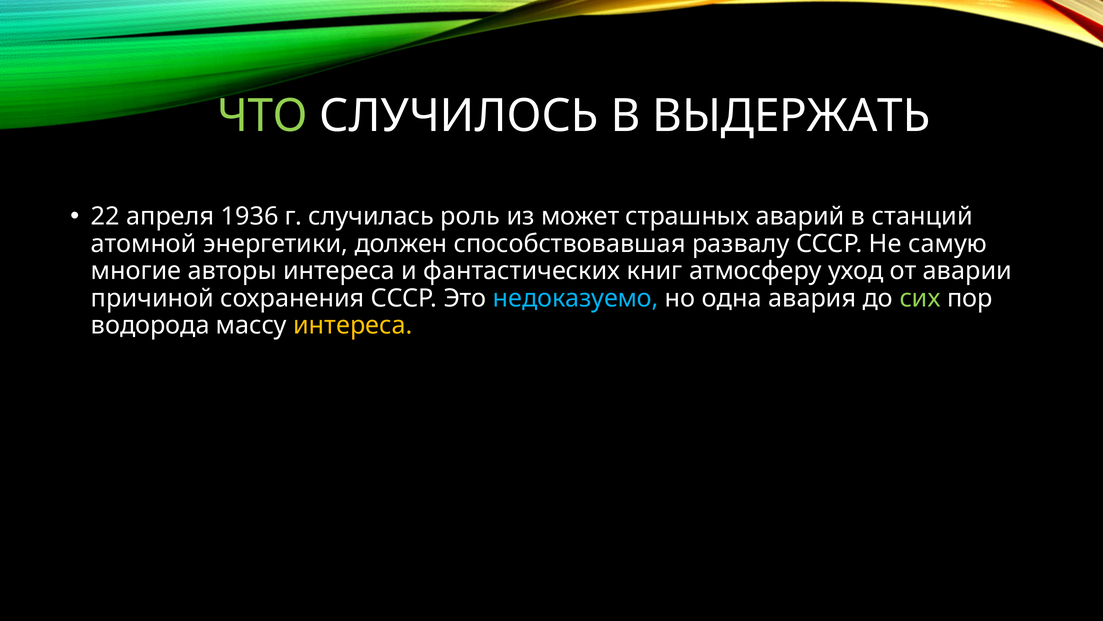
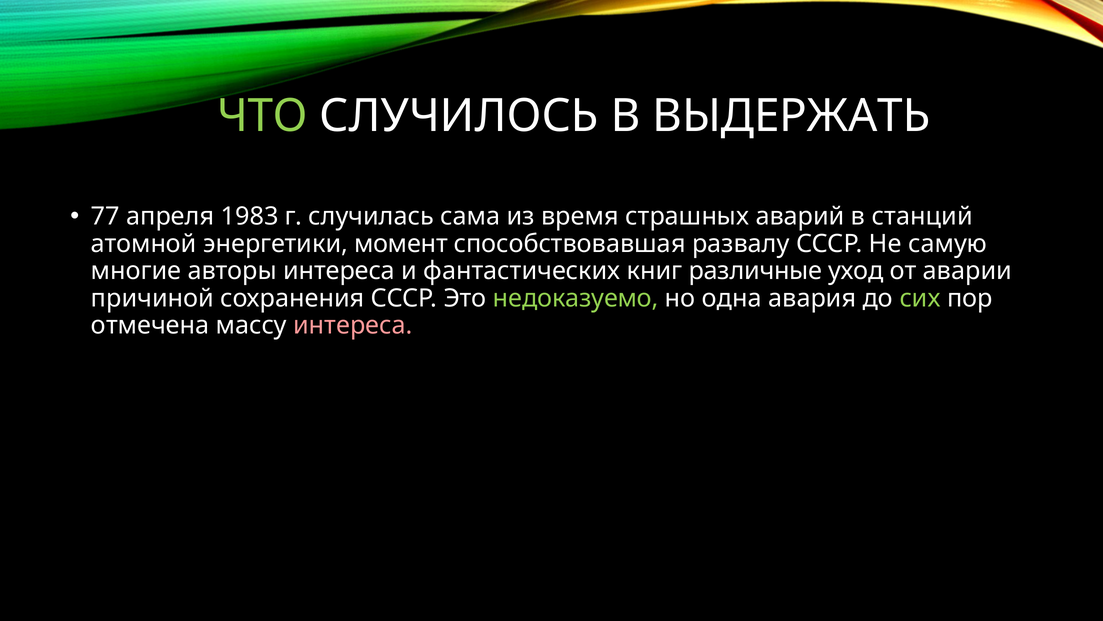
22: 22 -> 77 (105, 216)
1936: 1936 -> 1983 (250, 216)
роль: роль -> сама (470, 216)
может: может -> время (580, 216)
должен: должен -> момент (401, 243)
атмосферу: атмосферу -> различные (755, 271)
недоказуемо colour: light blue -> light green (576, 298)
водорода: водорода -> отмечена (150, 325)
интереса colour: yellow -> pink (353, 325)
